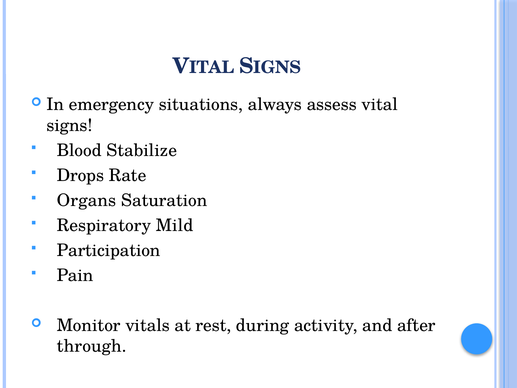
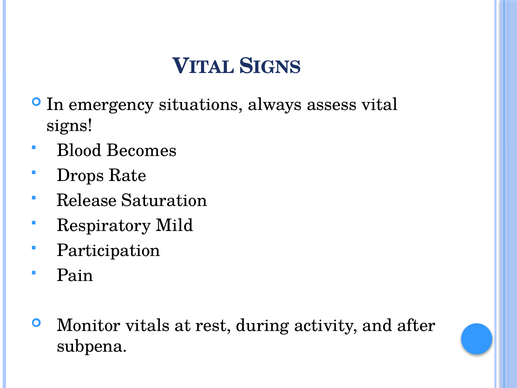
Stabilize: Stabilize -> Becomes (142, 150)
Organs: Organs -> Release (87, 200)
through: through -> subpena (92, 346)
